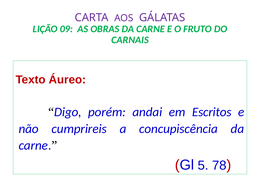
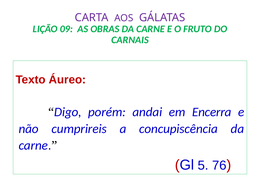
Escritos: Escritos -> Encerra (212, 112)
78: 78 -> 76 (219, 165)
